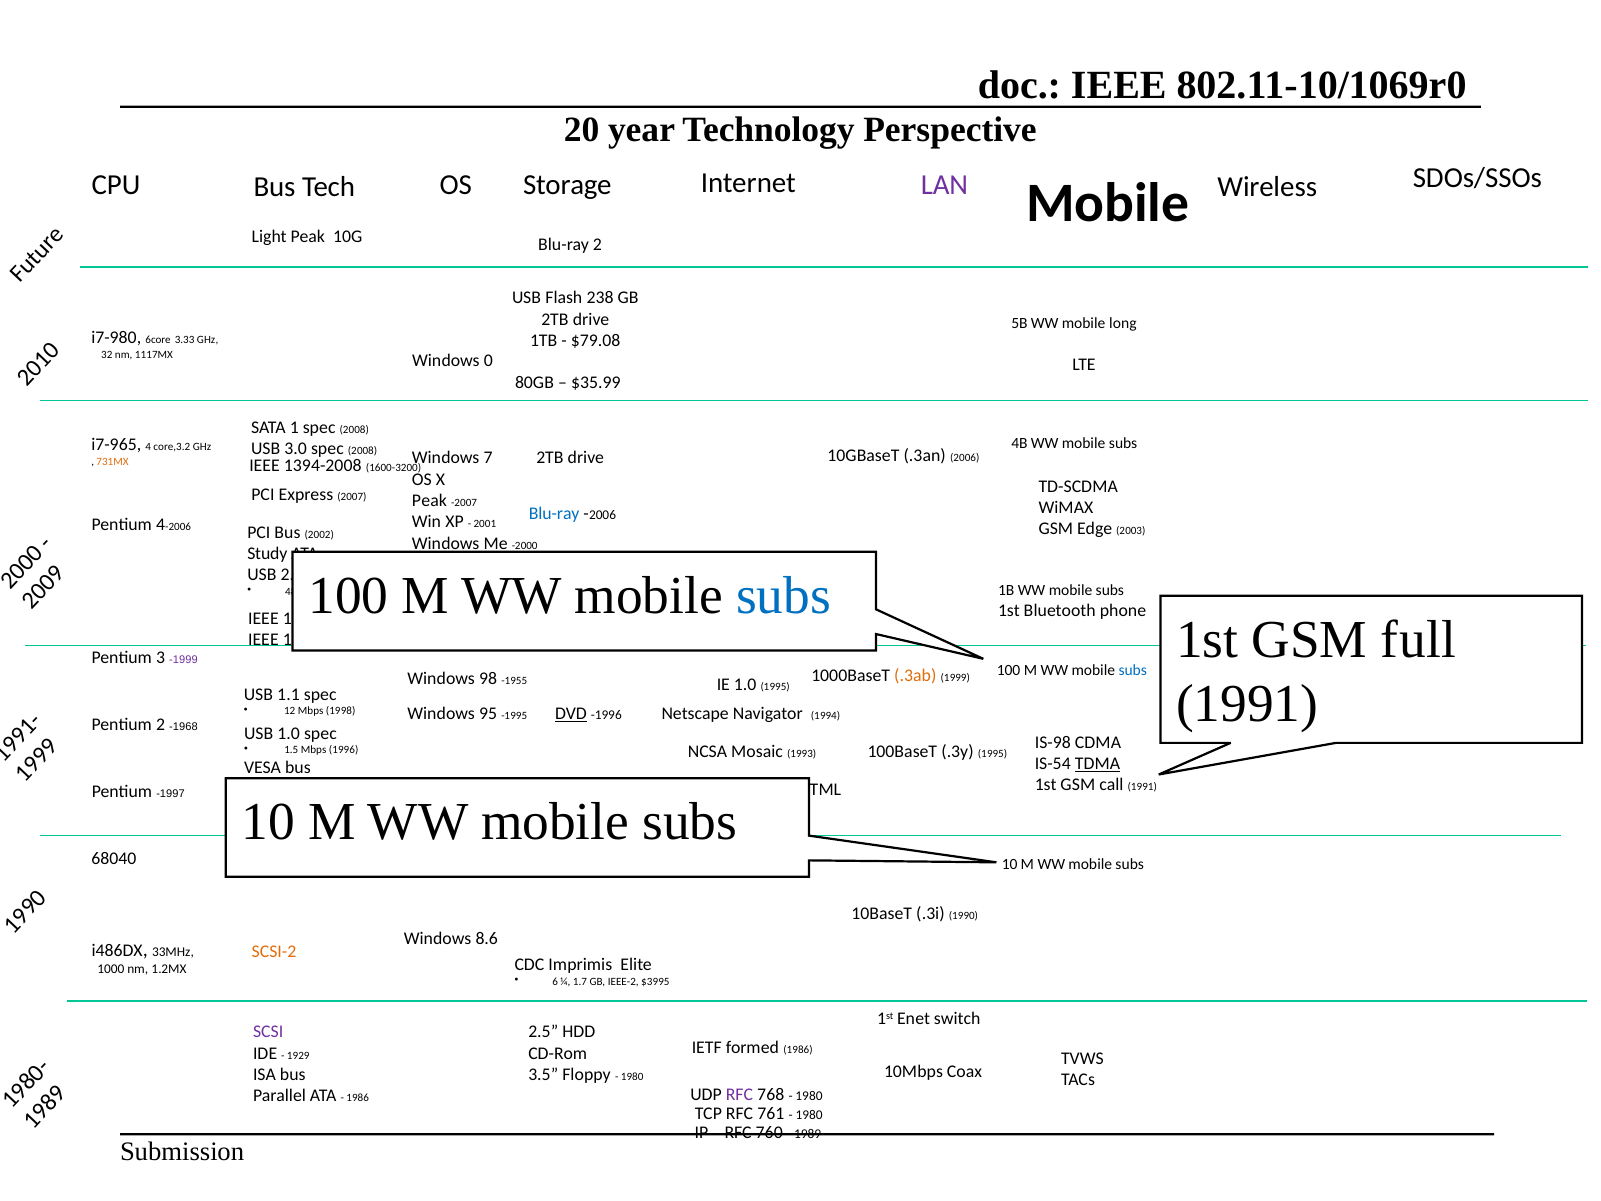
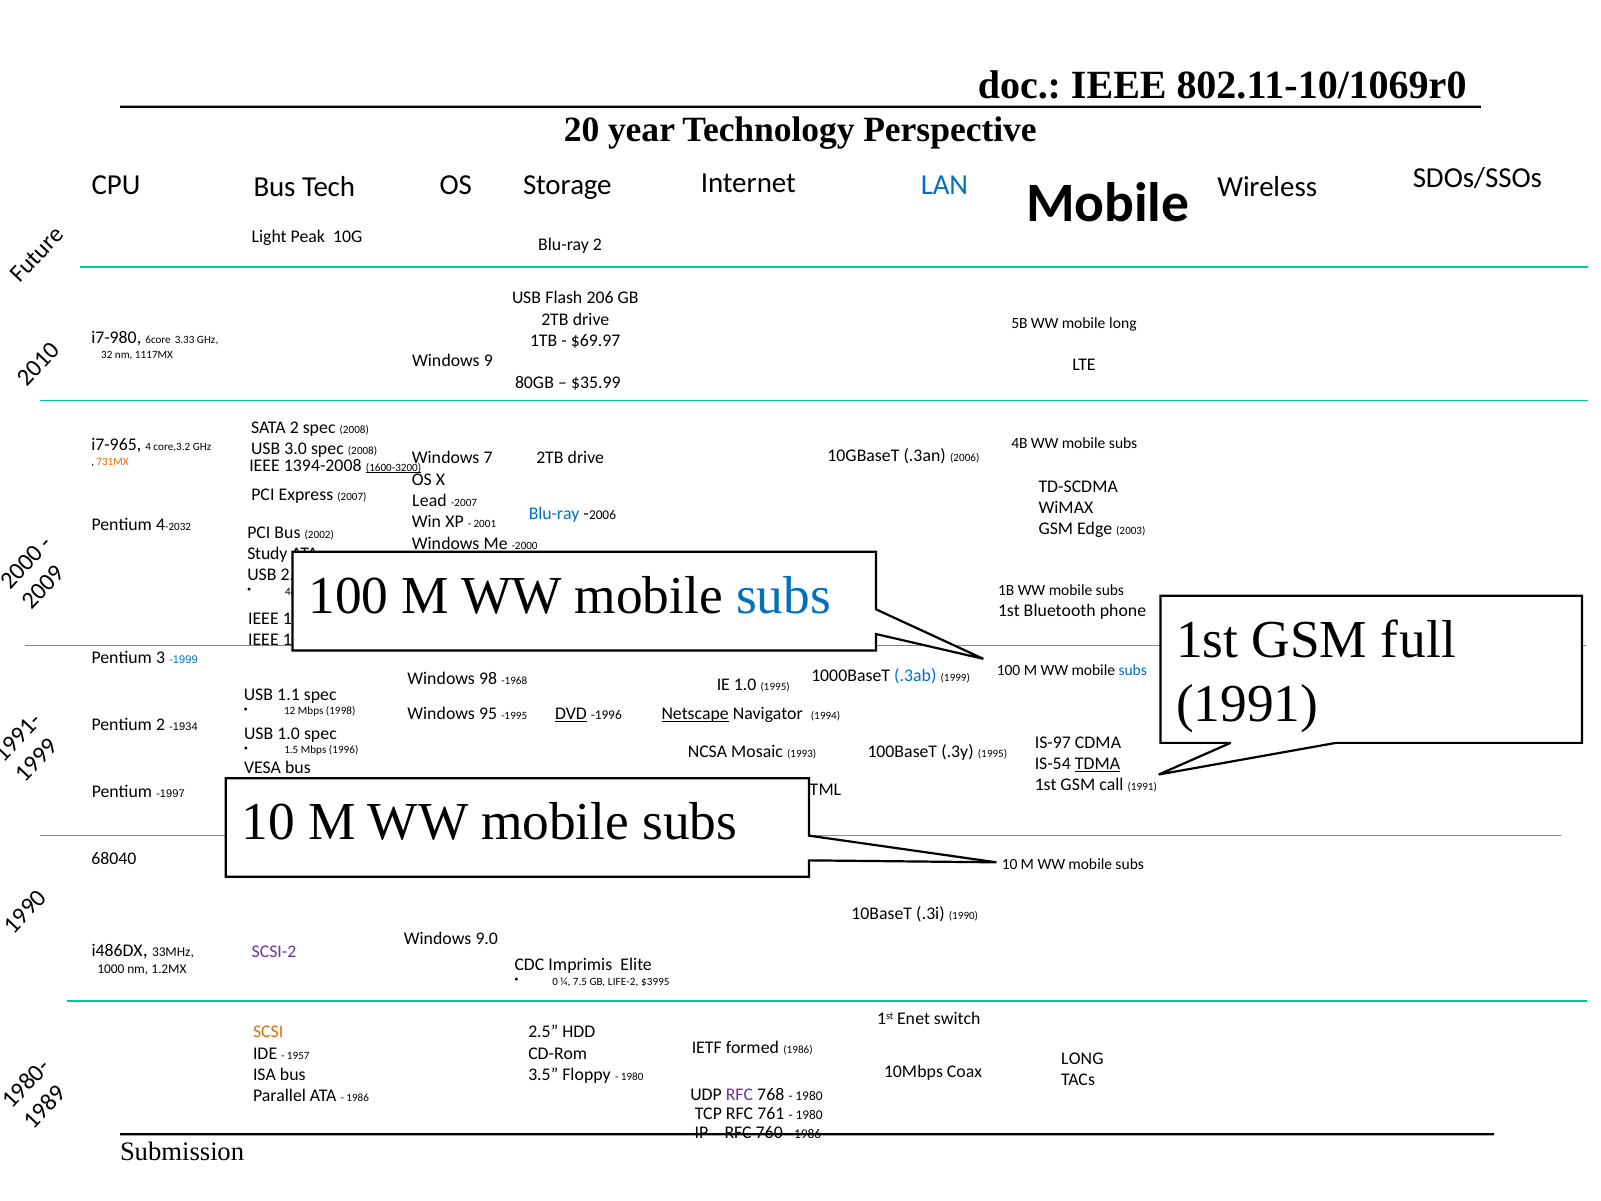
LAN colour: purple -> blue (944, 185)
238: 238 -> 206 (600, 298)
$79.08: $79.08 -> $69.97 (596, 340)
Windows 0: 0 -> 9 (488, 361)
SATA 1: 1 -> 2 (294, 427)
1600-3200 underline: none -> present (394, 468)
Peak: Peak -> Lead (429, 501)
4 -2006: -2006 -> -2032 (178, 527)
-1999 colour: purple -> blue (183, 660)
.3ab colour: orange -> blue (915, 675)
-1955: -1955 -> -1968 (514, 680)
Netscape underline: none -> present (695, 713)
-1968: -1968 -> -1934 (183, 726)
IS-98: IS-98 -> IS-97 (1053, 742)
8.6: 8.6 -> 9.0 (487, 938)
SCSI-2 colour: orange -> purple (274, 952)
6: 6 -> 0 (555, 981)
1.7: 1.7 -> 7.5 (580, 981)
IEEE-2: IEEE-2 -> LIFE-2 (623, 981)
SCSI colour: purple -> orange (268, 1032)
1929: 1929 -> 1957 (298, 1055)
TVWS: TVWS -> LONG (1082, 1058)
1989: 1989 -> 1986 (808, 1134)
